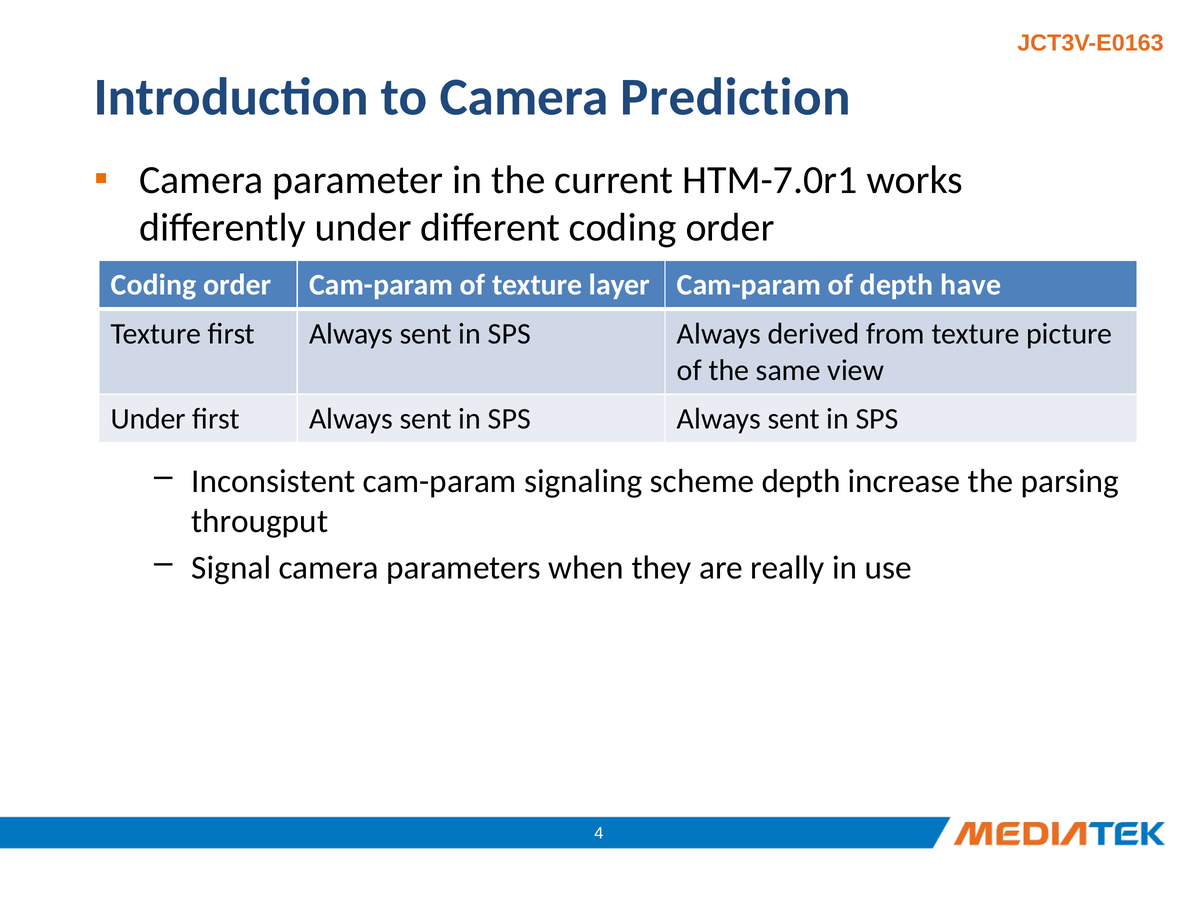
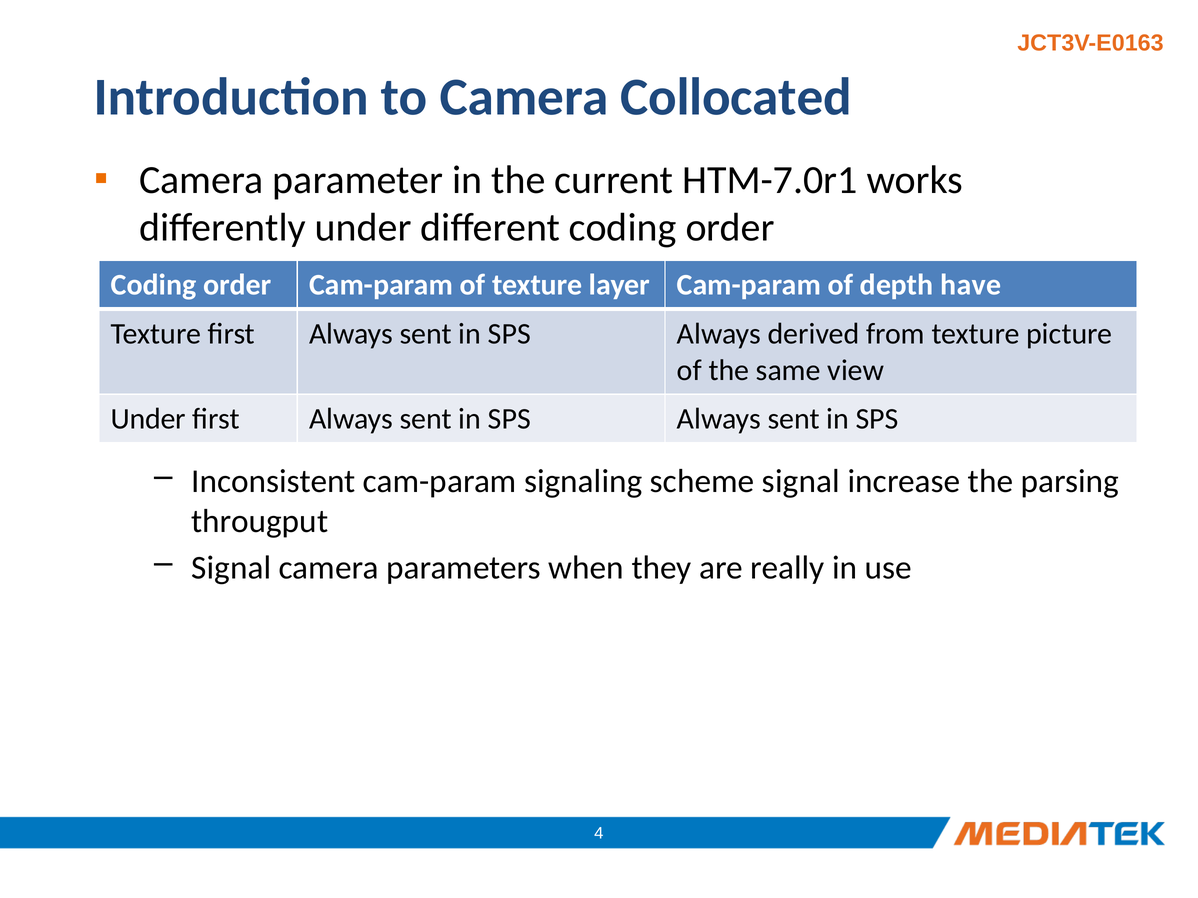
Prediction: Prediction -> Collocated (736, 97)
scheme depth: depth -> signal (801, 482)
